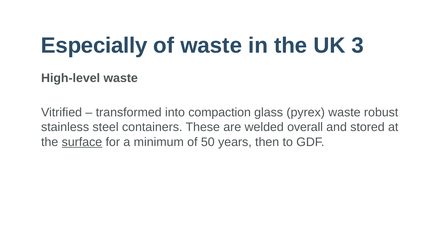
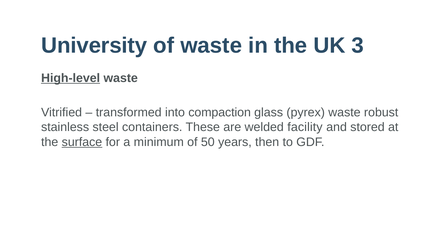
Especially: Especially -> University (94, 46)
High-level underline: none -> present (71, 78)
overall: overall -> facility (305, 128)
